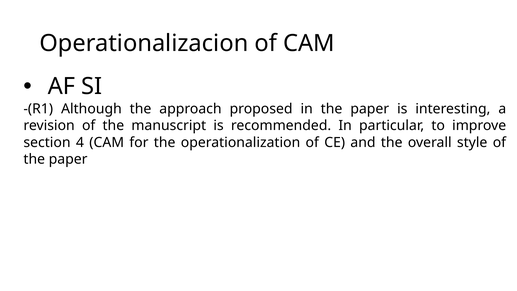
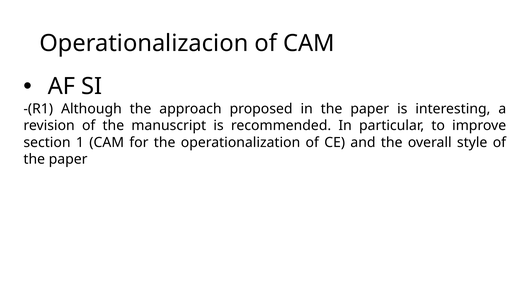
4: 4 -> 1 (80, 142)
